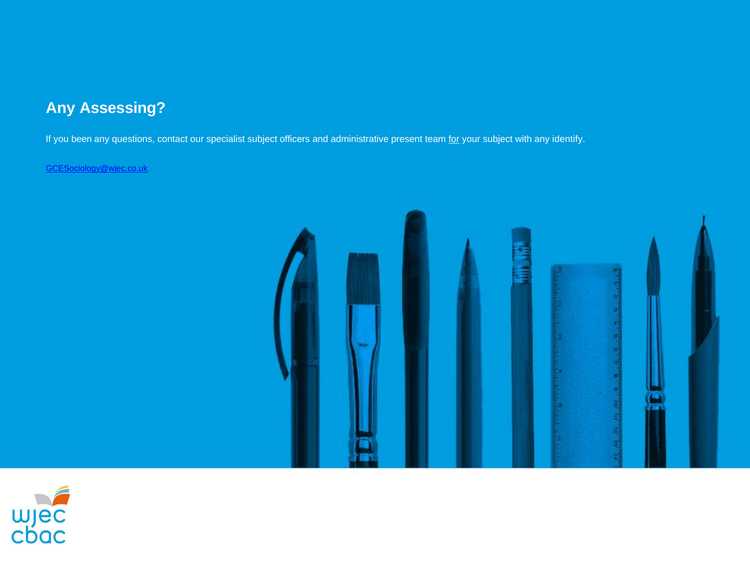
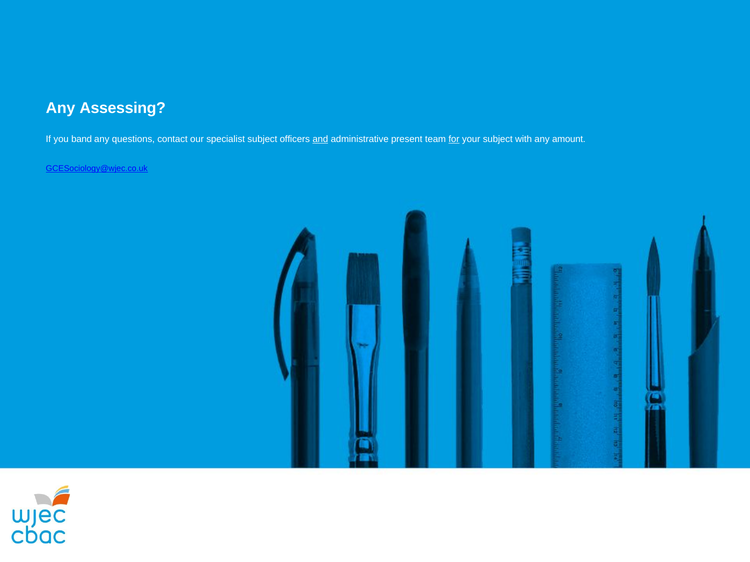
been: been -> band (82, 139)
and underline: none -> present (320, 139)
identify: identify -> amount (569, 139)
